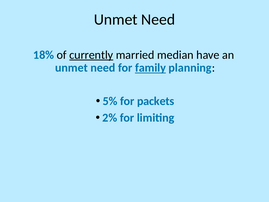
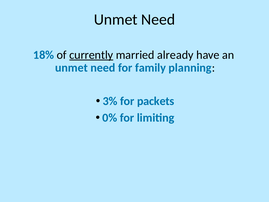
median: median -> already (175, 55)
family underline: present -> none (150, 68)
5%: 5% -> 3% (110, 101)
2%: 2% -> 0% (110, 118)
